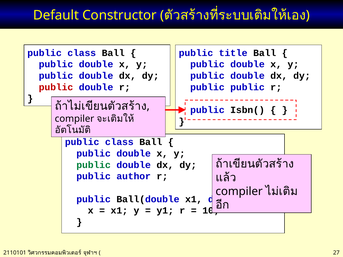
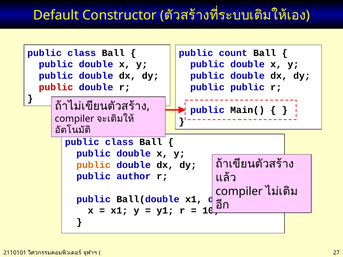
title: title -> count (233, 53)
Isbn(: Isbn( -> Main( (247, 110)
public colour: green -> orange (94, 165)
